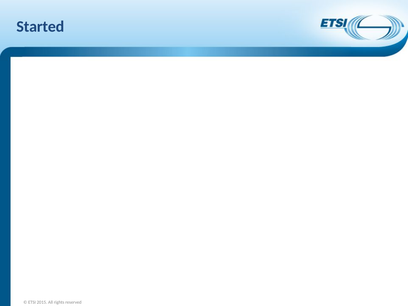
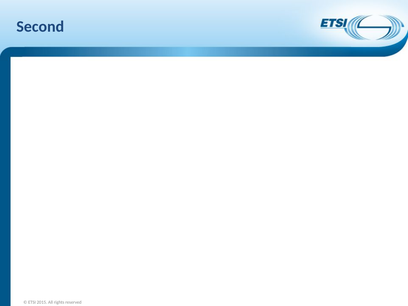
Started: Started -> Second (40, 27)
